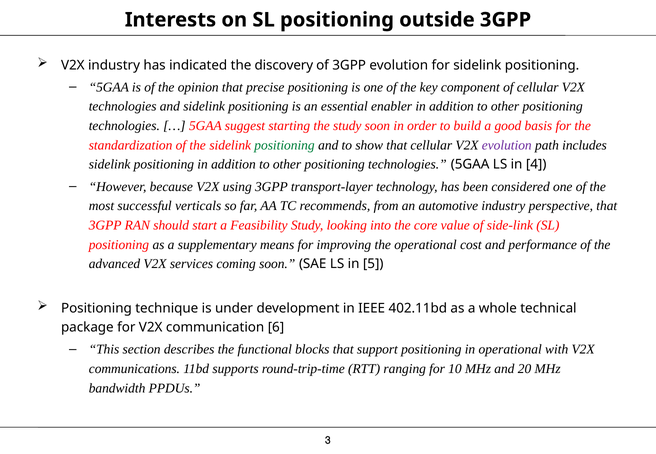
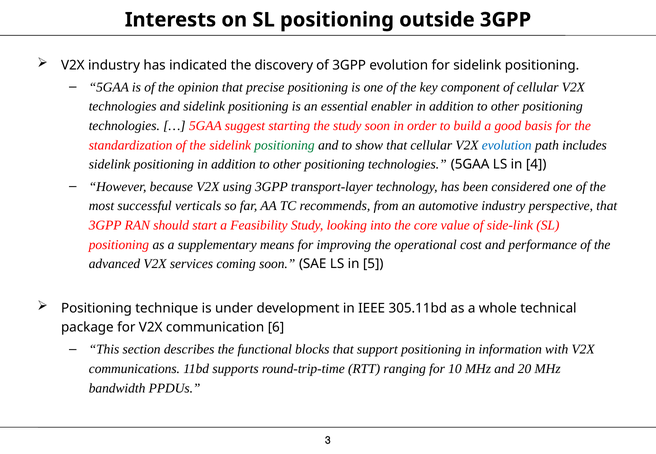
evolution colour: purple -> blue (507, 145)
402.11bd: 402.11bd -> 305.11bd (418, 308)
in operational: operational -> information (510, 350)
